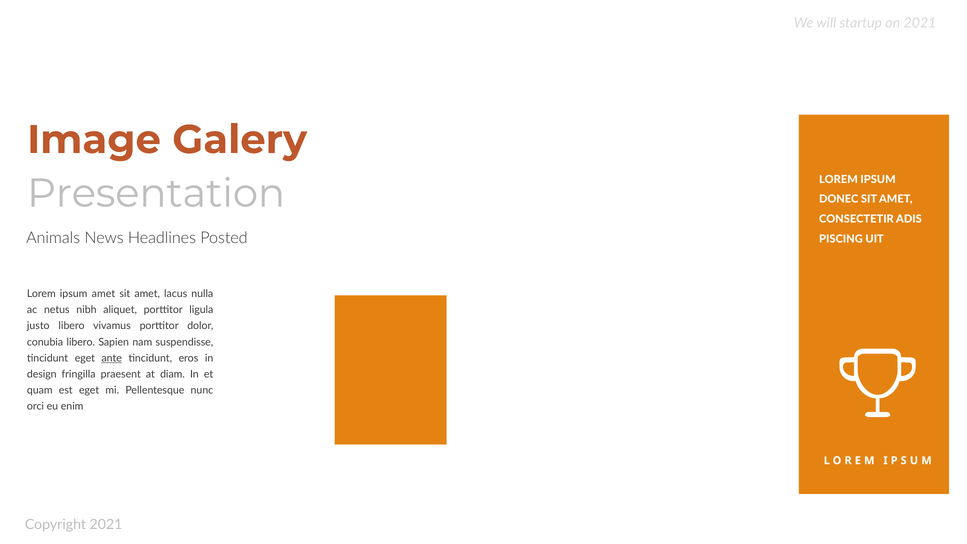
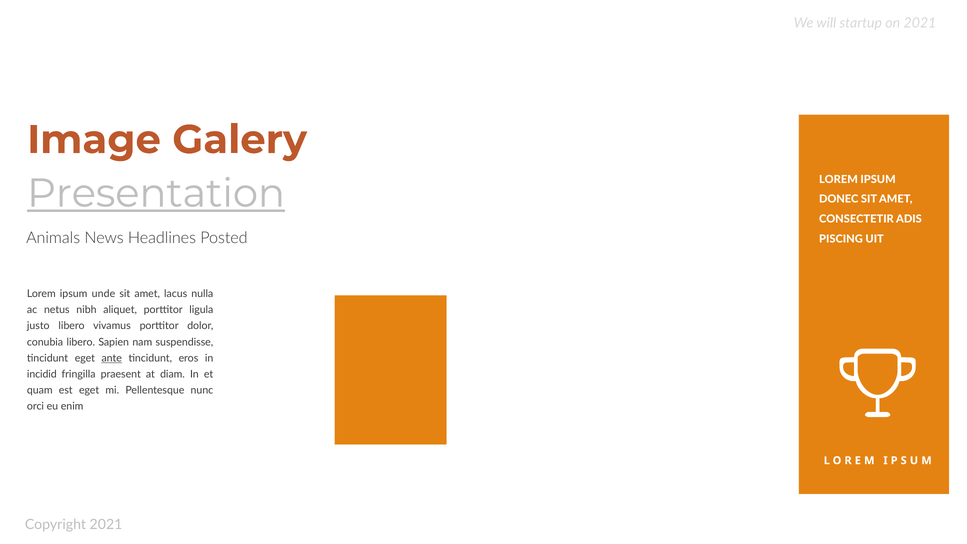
Presentation underline: none -> present (156, 193)
ipsum amet: amet -> unde (103, 294)
design: design -> incidid (42, 374)
